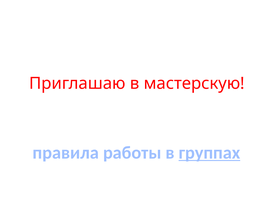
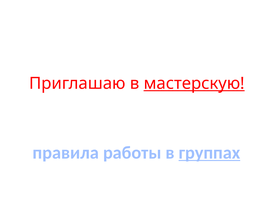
мастерскую underline: none -> present (194, 84)
